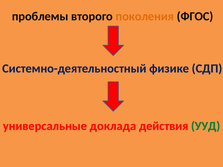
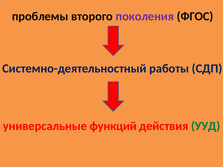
поколения colour: orange -> purple (145, 16)
физике: физике -> работы (169, 69)
доклада: доклада -> функций (113, 126)
